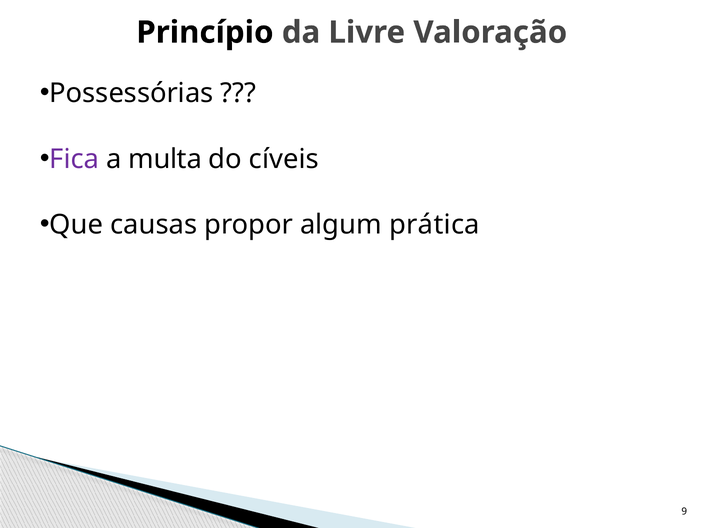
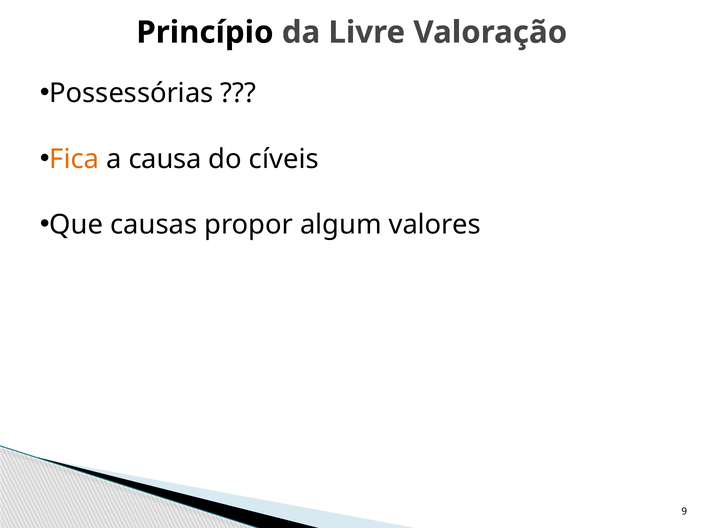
Fica colour: purple -> orange (74, 159)
multa: multa -> causa (165, 159)
prática: prática -> valores (435, 225)
